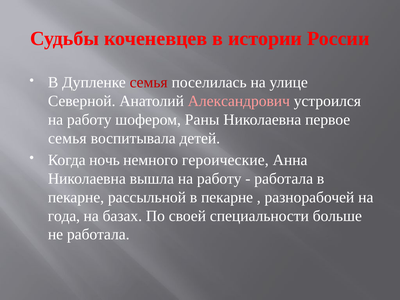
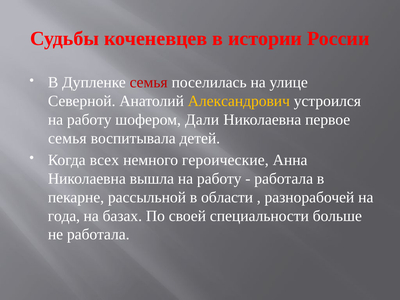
Александрович colour: pink -> yellow (239, 101)
Раны: Раны -> Дали (202, 120)
ночь: ночь -> всех (104, 160)
рассыльной в пекарне: пекарне -> области (227, 197)
